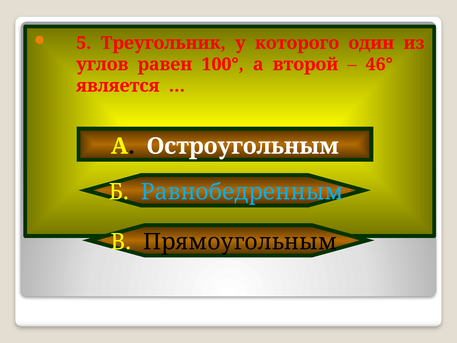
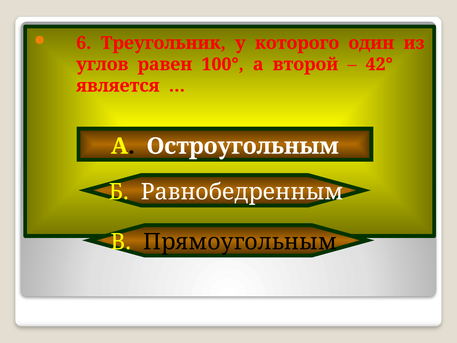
5: 5 -> 6 (84, 43)
46°: 46° -> 42° (379, 64)
Равнобедренным colour: light blue -> white (242, 192)
